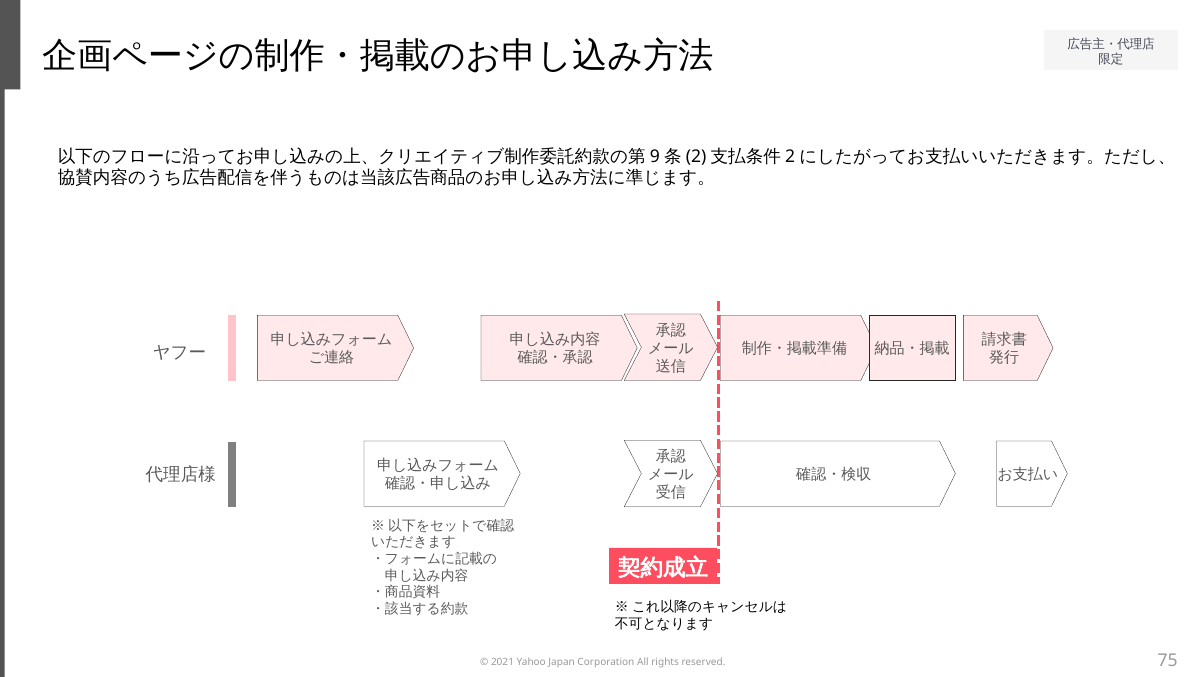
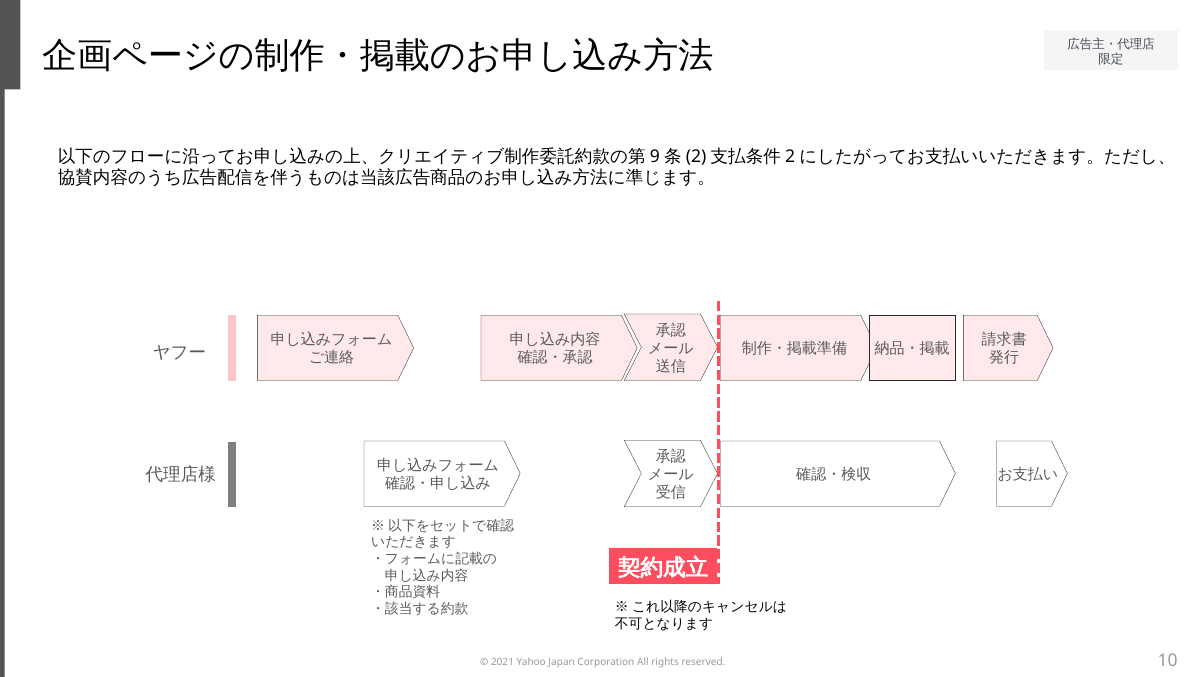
75: 75 -> 10 (1168, 660)
